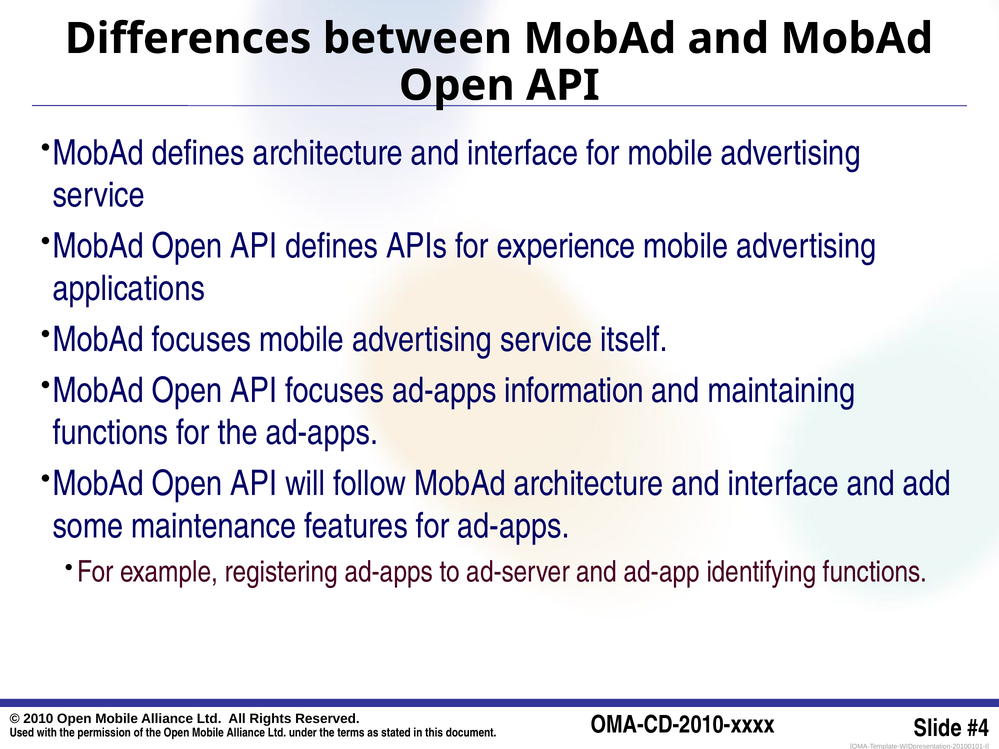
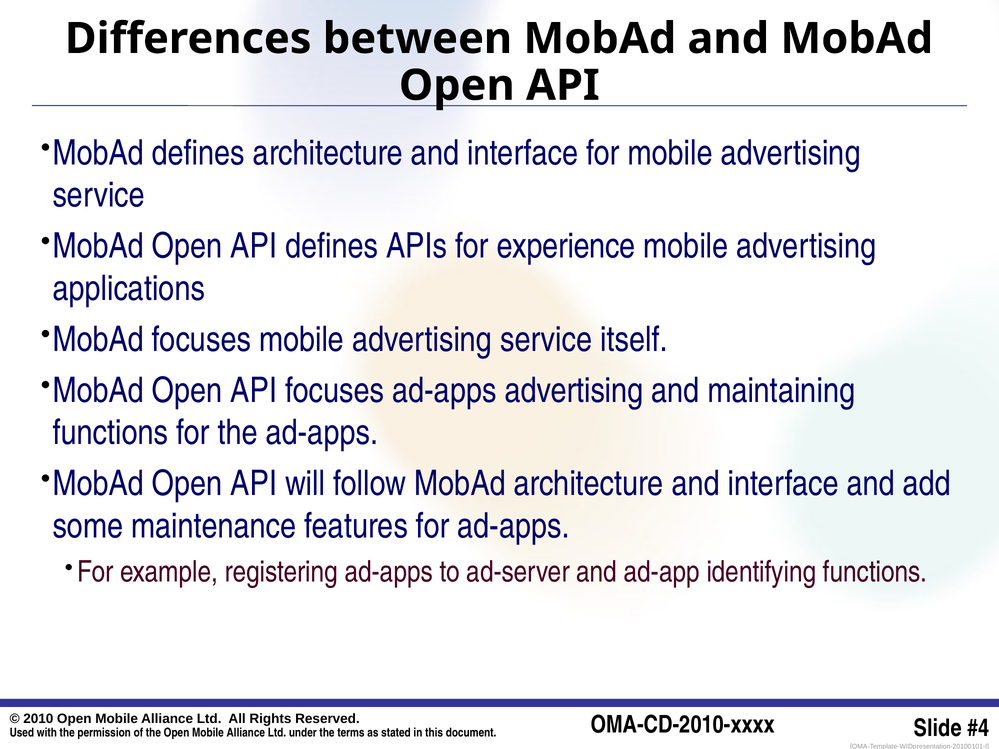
ad-apps information: information -> advertising (574, 391)
